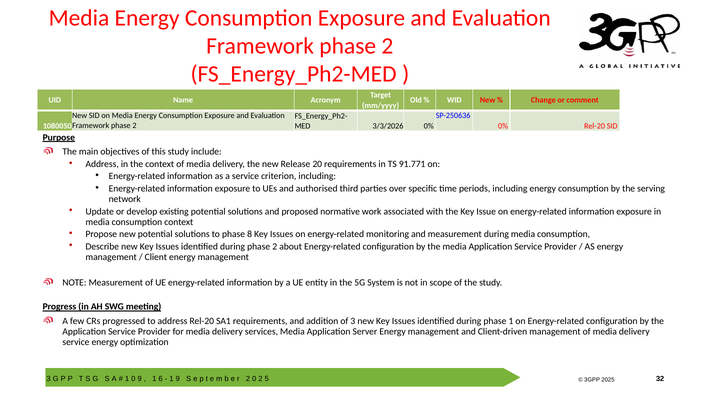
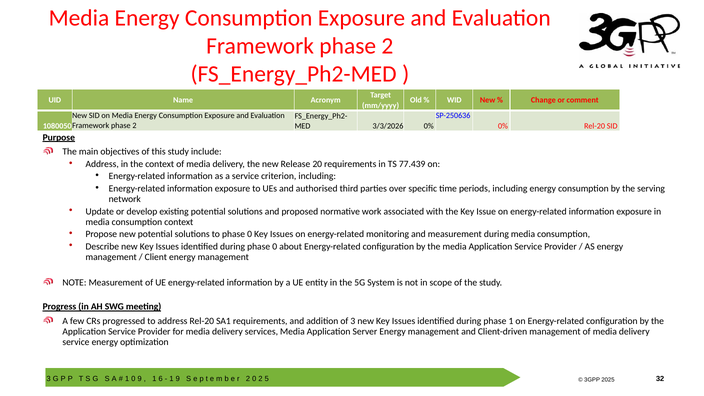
91.771: 91.771 -> 77.439 (412, 164)
to phase 8: 8 -> 0 (250, 234)
during phase 2: 2 -> 0 (275, 246)
